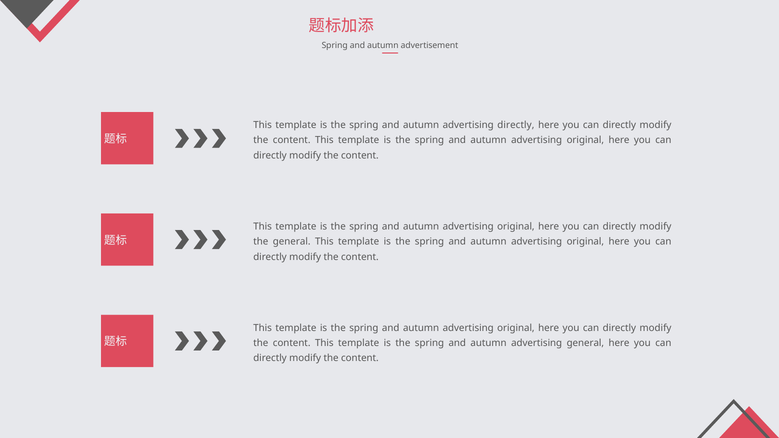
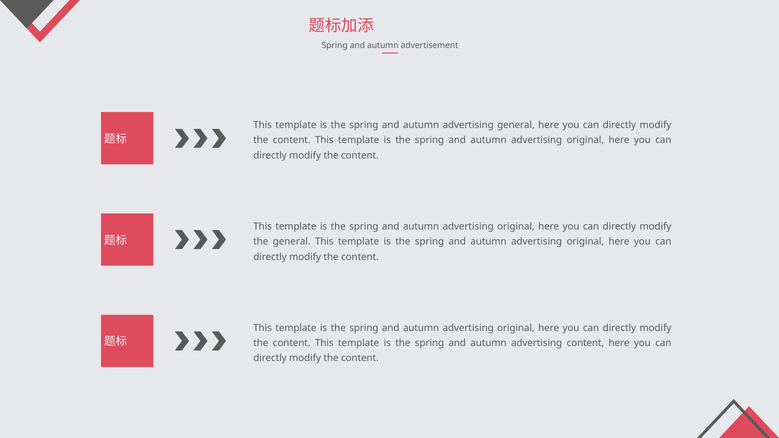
advertising directly: directly -> general (516, 125)
advertising general: general -> content (585, 343)
